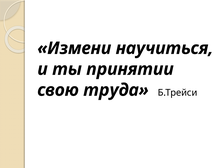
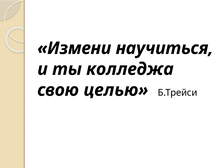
принятии: принятии -> колледжа (130, 69)
труда: труда -> целью (116, 90)
